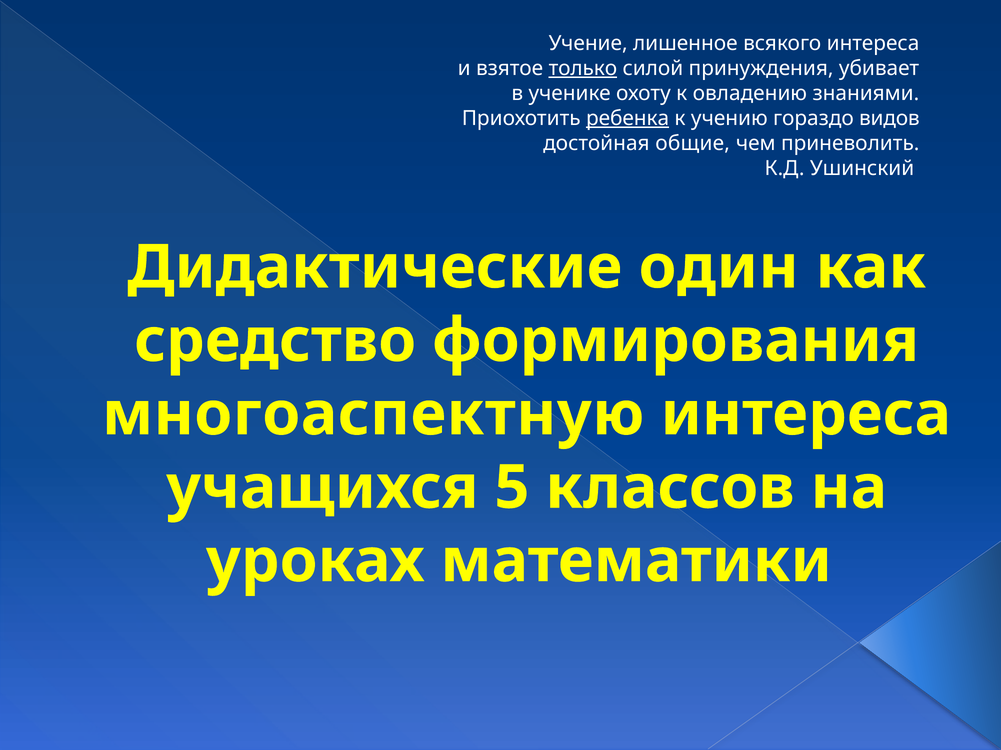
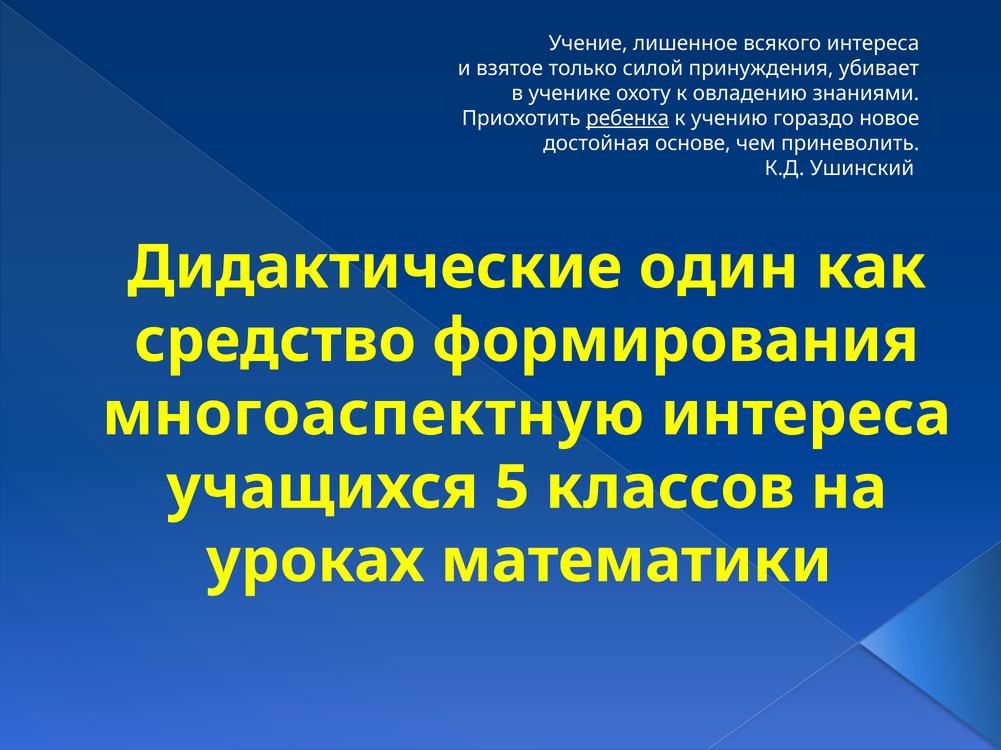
только underline: present -> none (583, 68)
видов: видов -> новое (889, 118)
общие: общие -> основе (693, 143)
